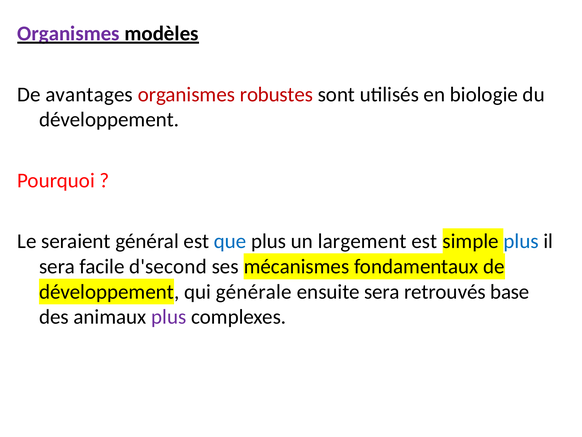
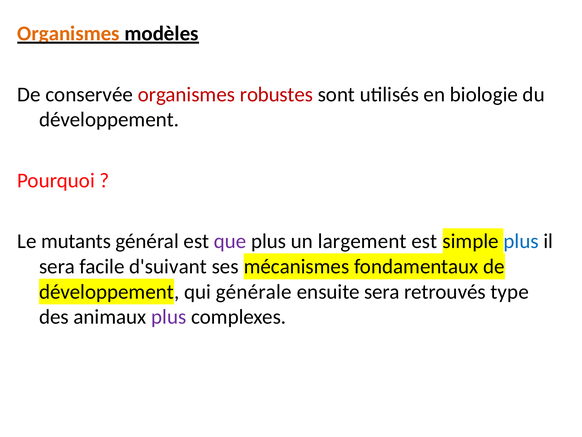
Organismes colour: purple -> orange (68, 34)
avantages: avantages -> conservée (89, 94)
seraient: seraient -> mutants (76, 241)
que colour: blue -> purple (230, 241)
d'second: d'second -> d'suivant (168, 266)
base: base -> type (510, 291)
